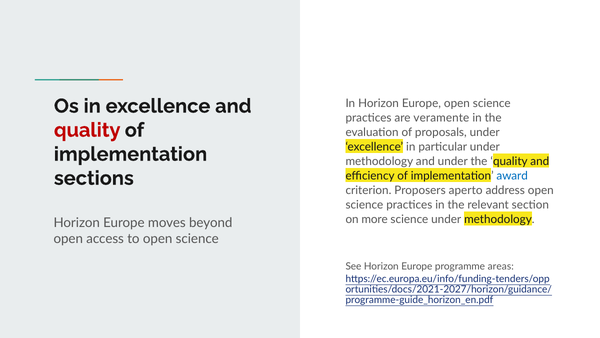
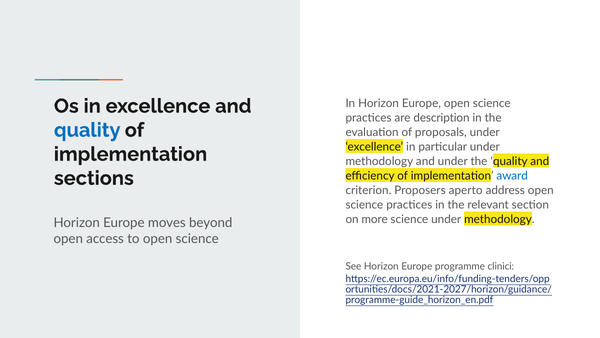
veramente: veramente -> description (441, 118)
quality colour: red -> blue (87, 130)
areas: areas -> clinici (501, 266)
